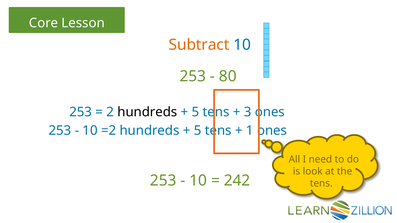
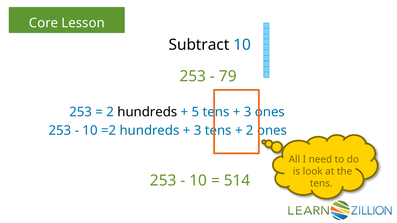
Subtract colour: orange -> black (199, 45)
80: 80 -> 79 (228, 76)
5: 5 -> 3 (198, 131)
1: 1 -> 2 (250, 131)
242: 242 -> 514 (237, 181)
